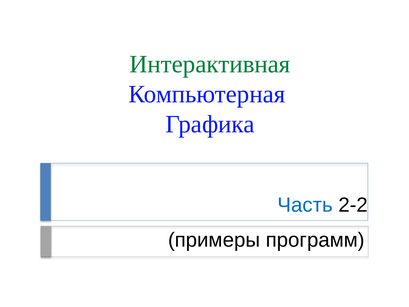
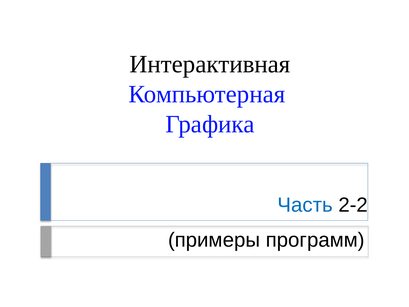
Интерактивная colour: green -> black (210, 64)
